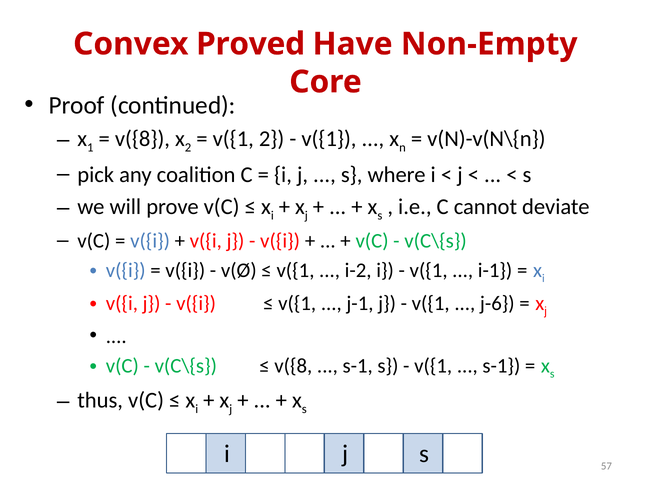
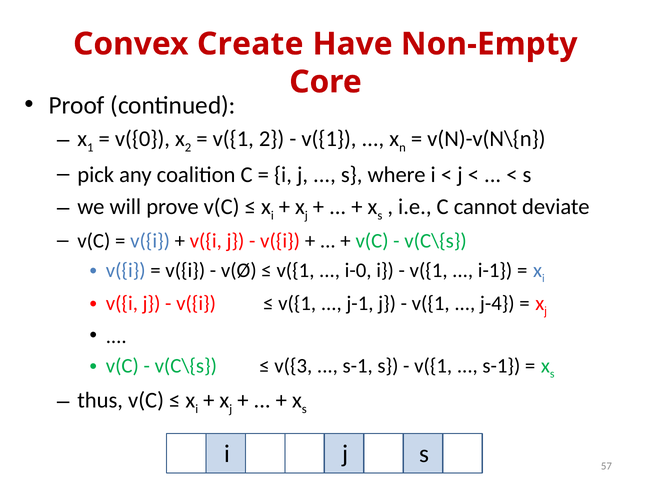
Proved: Proved -> Create (250, 44)
v({8: v({8 -> v({0 (142, 139)
i-2: i-2 -> i-0 (358, 271)
j-6: j-6 -> j-4 (497, 303)
v({8: v({8 -> v({3 (293, 366)
